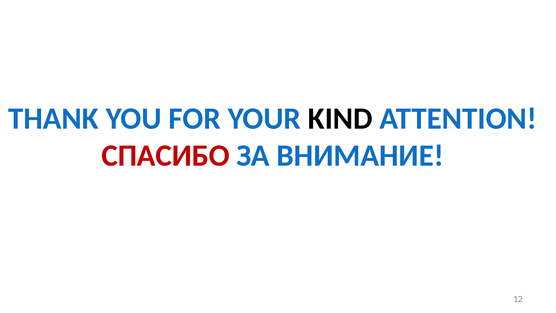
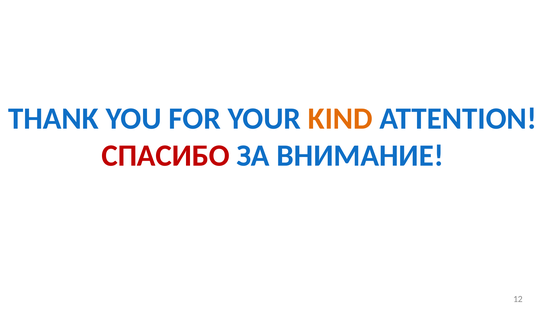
KIND colour: black -> orange (340, 119)
